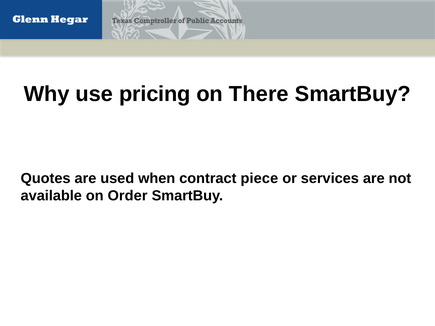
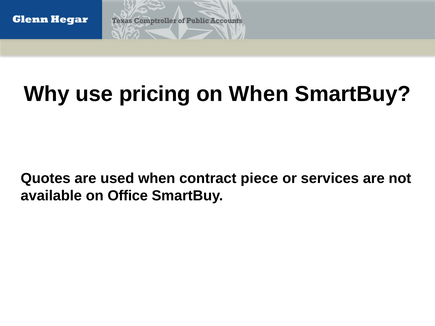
on There: There -> When (259, 94)
Order: Order -> Office (128, 196)
